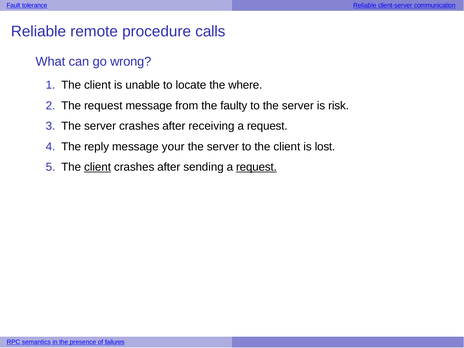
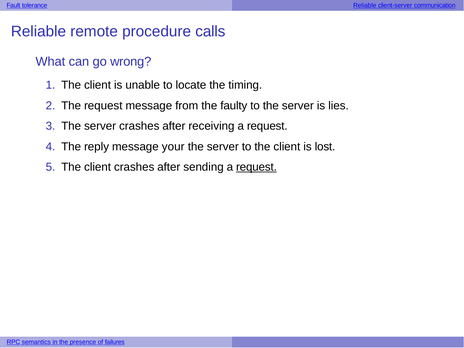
where: where -> timing (245, 85)
risk: risk -> lies (338, 106)
client underline: present -> none (98, 167)
